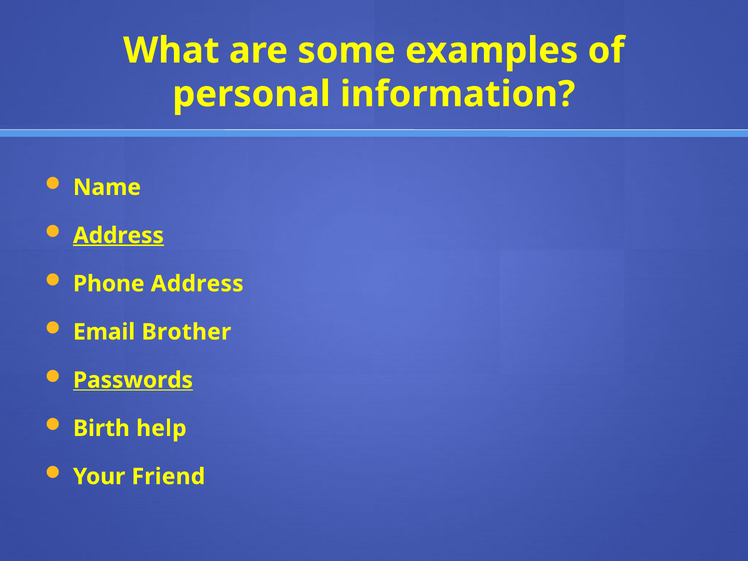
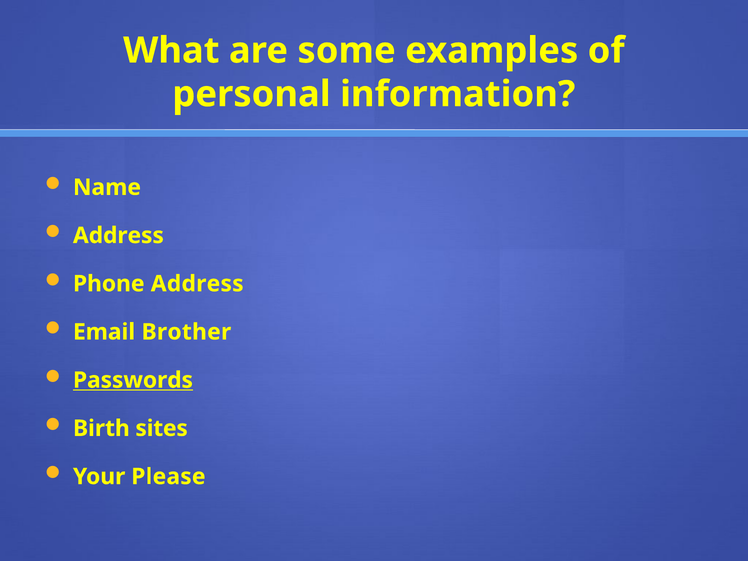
Address underline: present -> none (118, 236)
help: help -> sites (162, 428)
Friend: Friend -> Please (168, 477)
